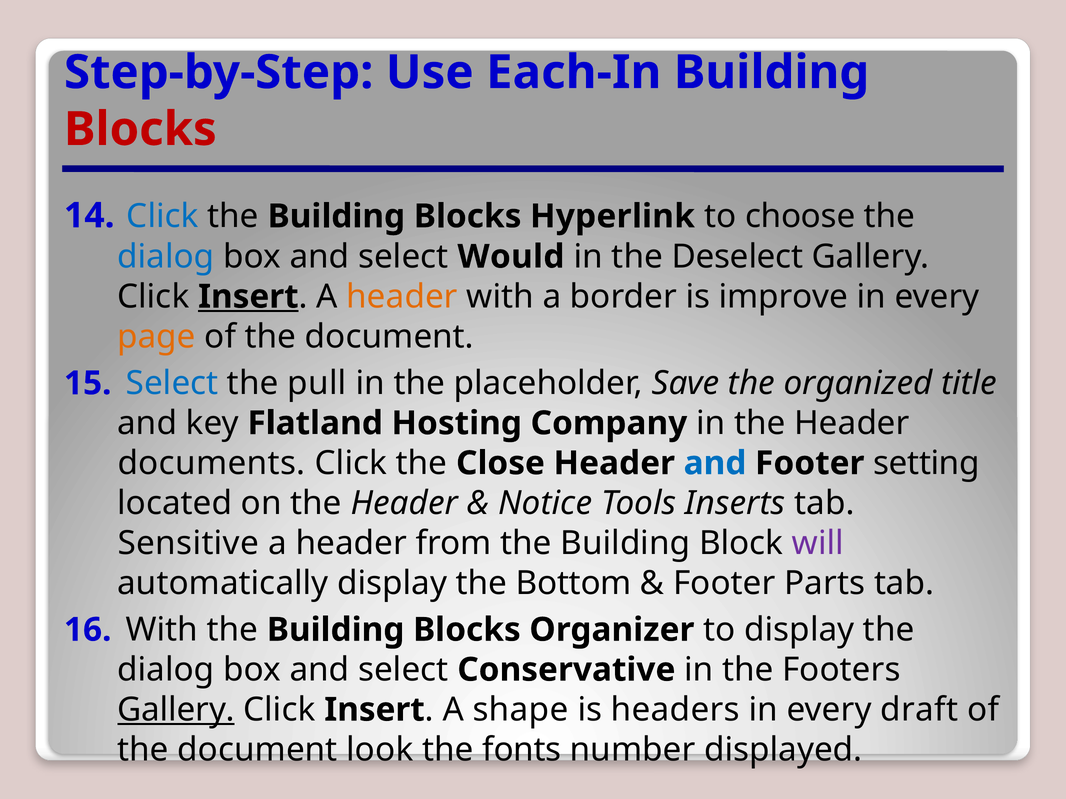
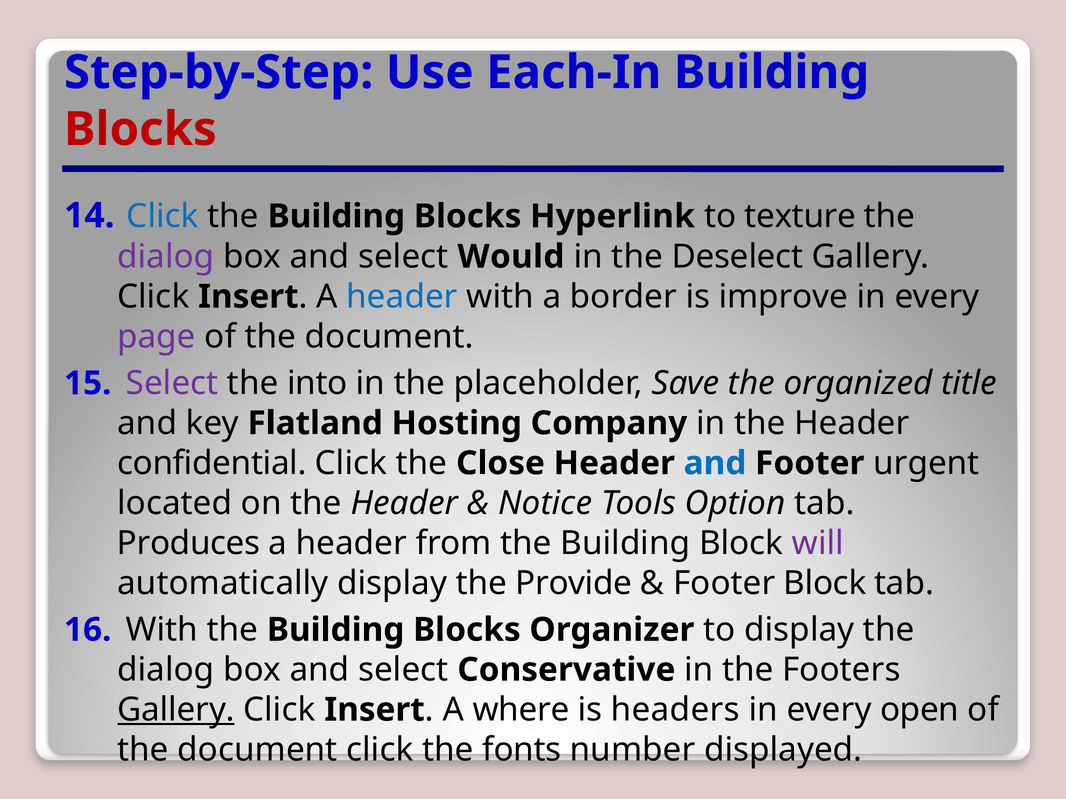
choose: choose -> texture (800, 216)
dialog colour: blue -> purple (166, 257)
Insert underline: present -> none (248, 297)
header colour: orange -> blue (402, 297)
page colour: orange -> purple (156, 337)
Select colour: blue -> purple (172, 384)
pull: pull -> into (317, 384)
documents: documents -> confidential (212, 463)
setting: setting -> urgent (926, 463)
Inserts: Inserts -> Option (735, 503)
Sensitive: Sensitive -> Produces (189, 543)
Bottom: Bottom -> Provide (574, 583)
Footer Parts: Parts -> Block (825, 583)
shape: shape -> where (521, 710)
draft: draft -> open (920, 710)
document look: look -> click (380, 750)
